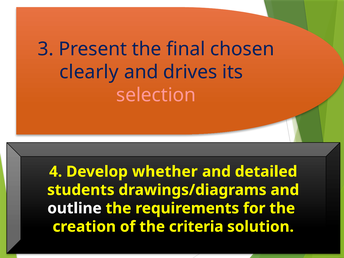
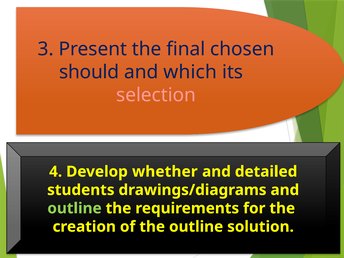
clearly: clearly -> should (89, 72)
drives: drives -> which (190, 72)
outline colour: white -> light green (75, 208)
the criteria: criteria -> outline (196, 227)
